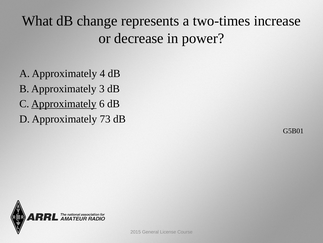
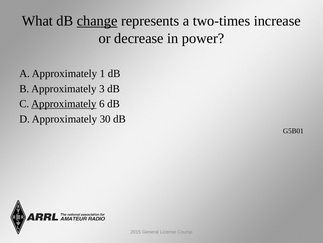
change underline: none -> present (97, 21)
4: 4 -> 1 (102, 73)
73: 73 -> 30 (105, 119)
